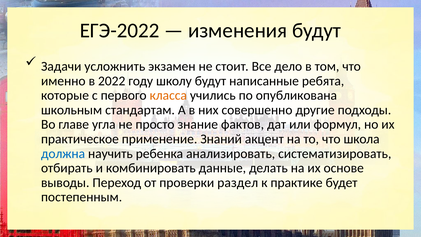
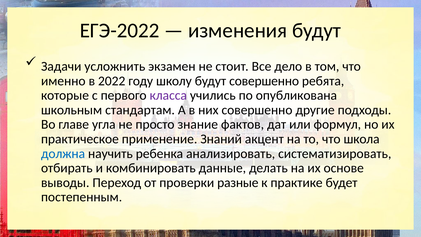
будут написанные: написанные -> совершенно (264, 81)
класса colour: orange -> purple (168, 95)
раздел: раздел -> разные (238, 183)
